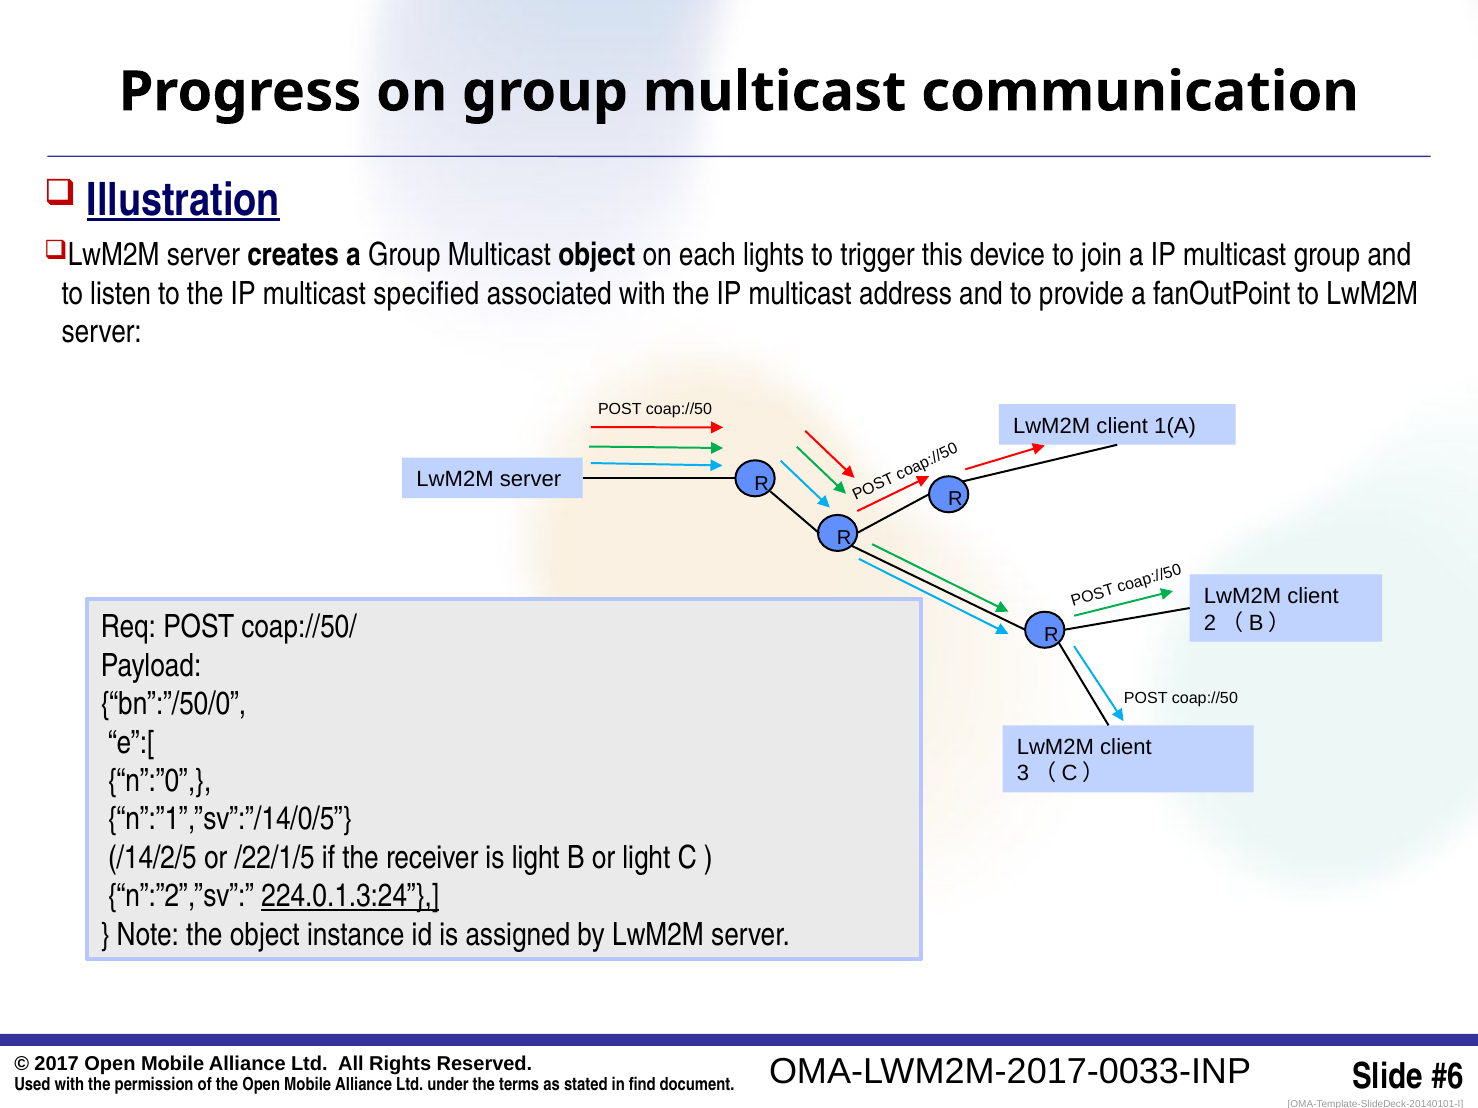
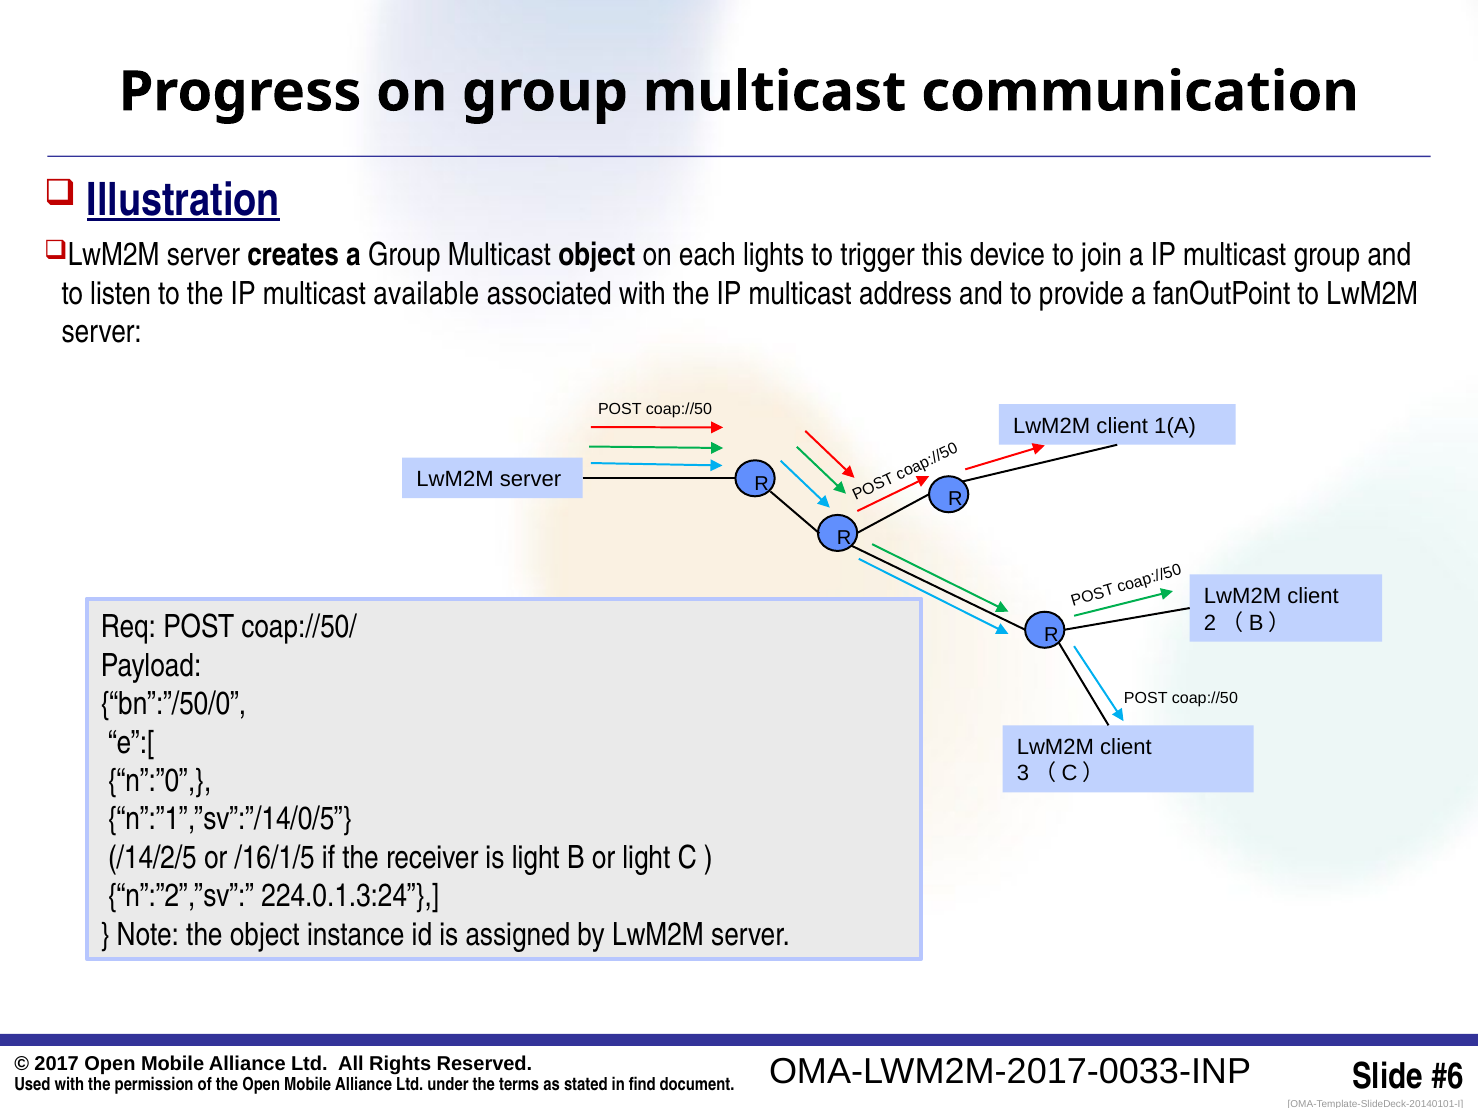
specified: specified -> available (426, 294)
/22/1/5: /22/1/5 -> /16/1/5 (275, 858)
224.0.1.3:24 underline: present -> none (350, 897)
